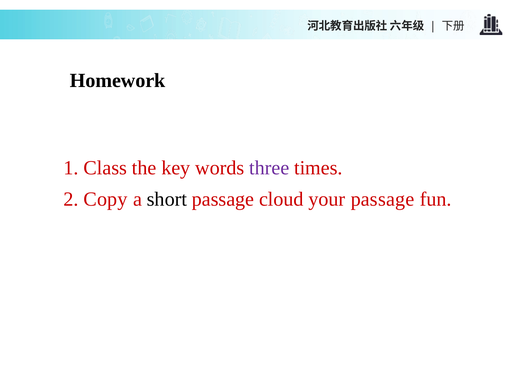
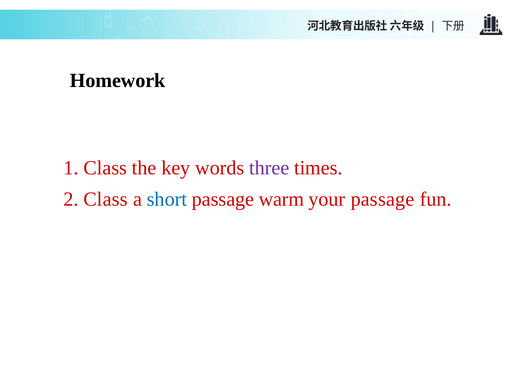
2 Copy: Copy -> Class (105, 199)
short colour: black -> blue (167, 199)
cloud: cloud -> warm (281, 199)
